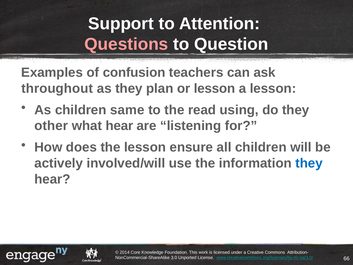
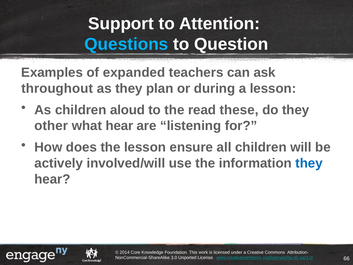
Questions colour: pink -> light blue (126, 44)
confusion: confusion -> expanded (134, 72)
or lesson: lesson -> during (215, 88)
same: same -> aloud (127, 110)
using: using -> these (239, 110)
